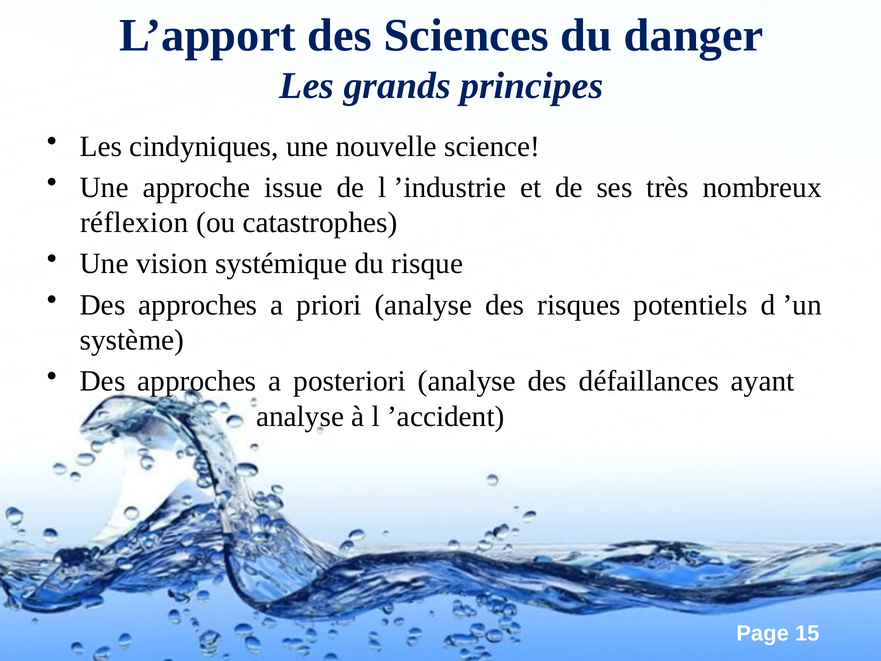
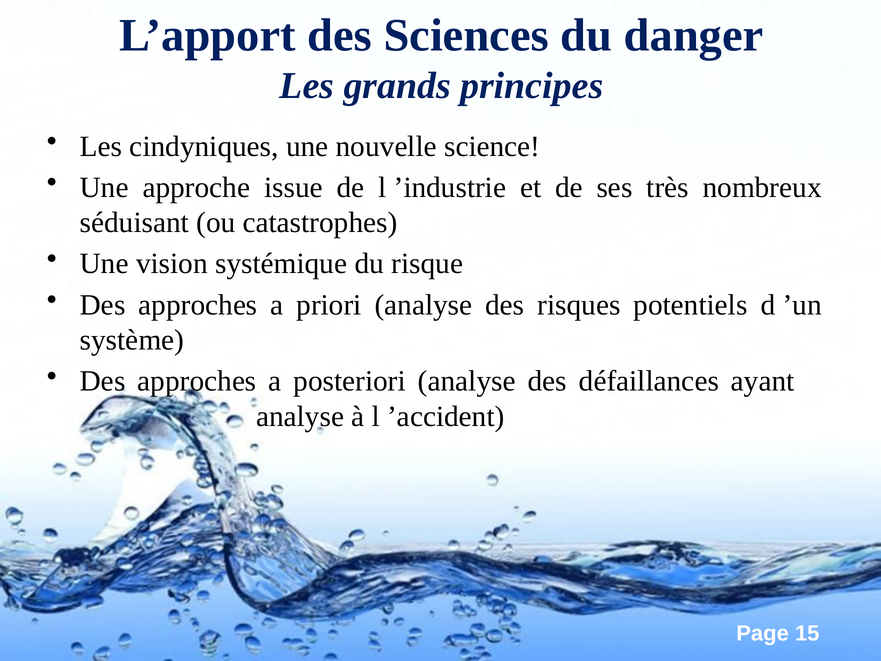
réflexion: réflexion -> séduisant (134, 223)
